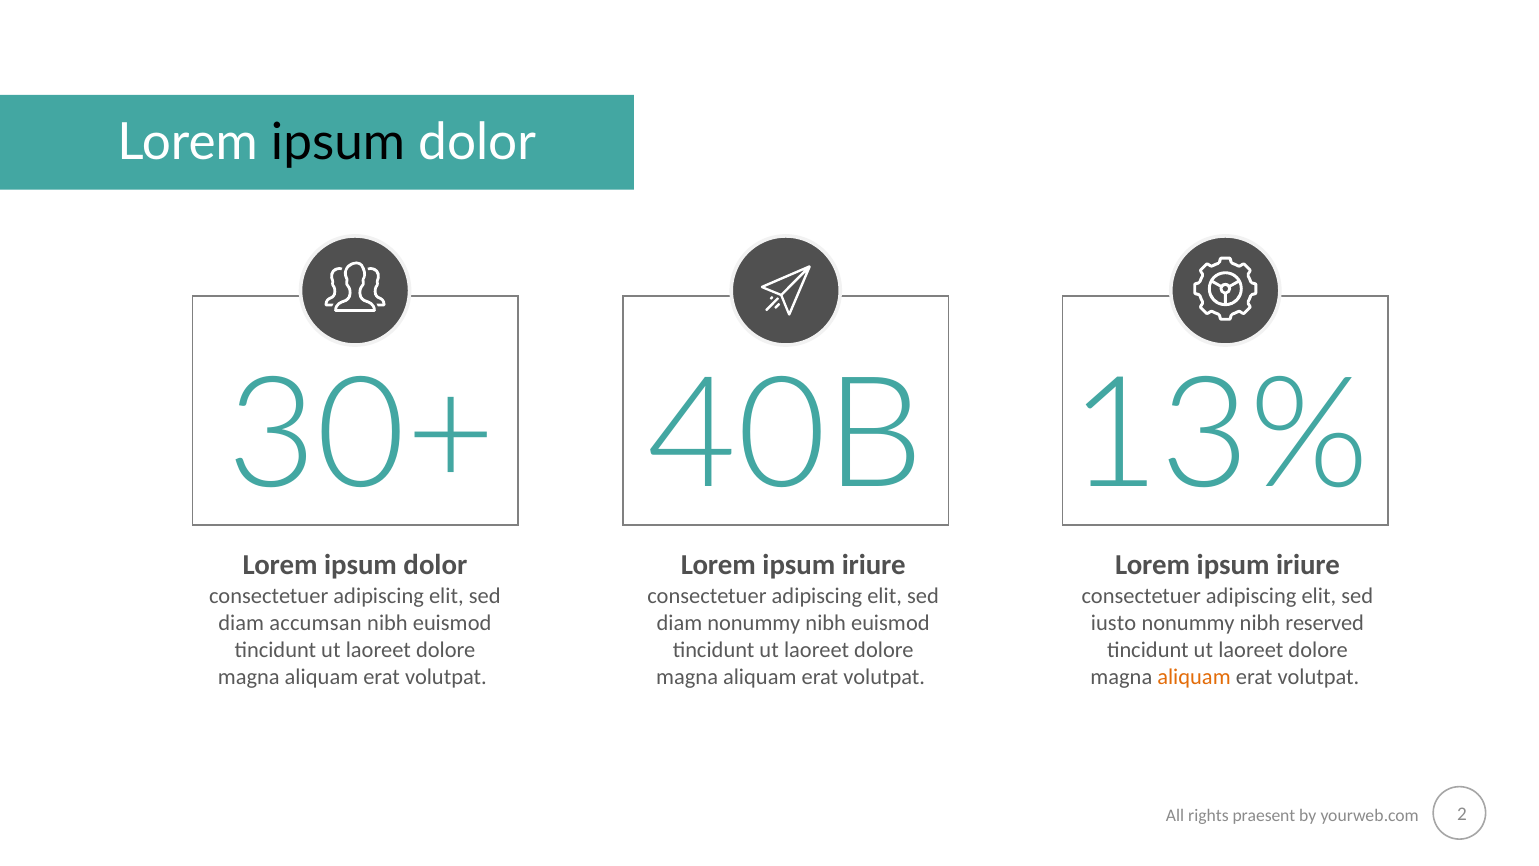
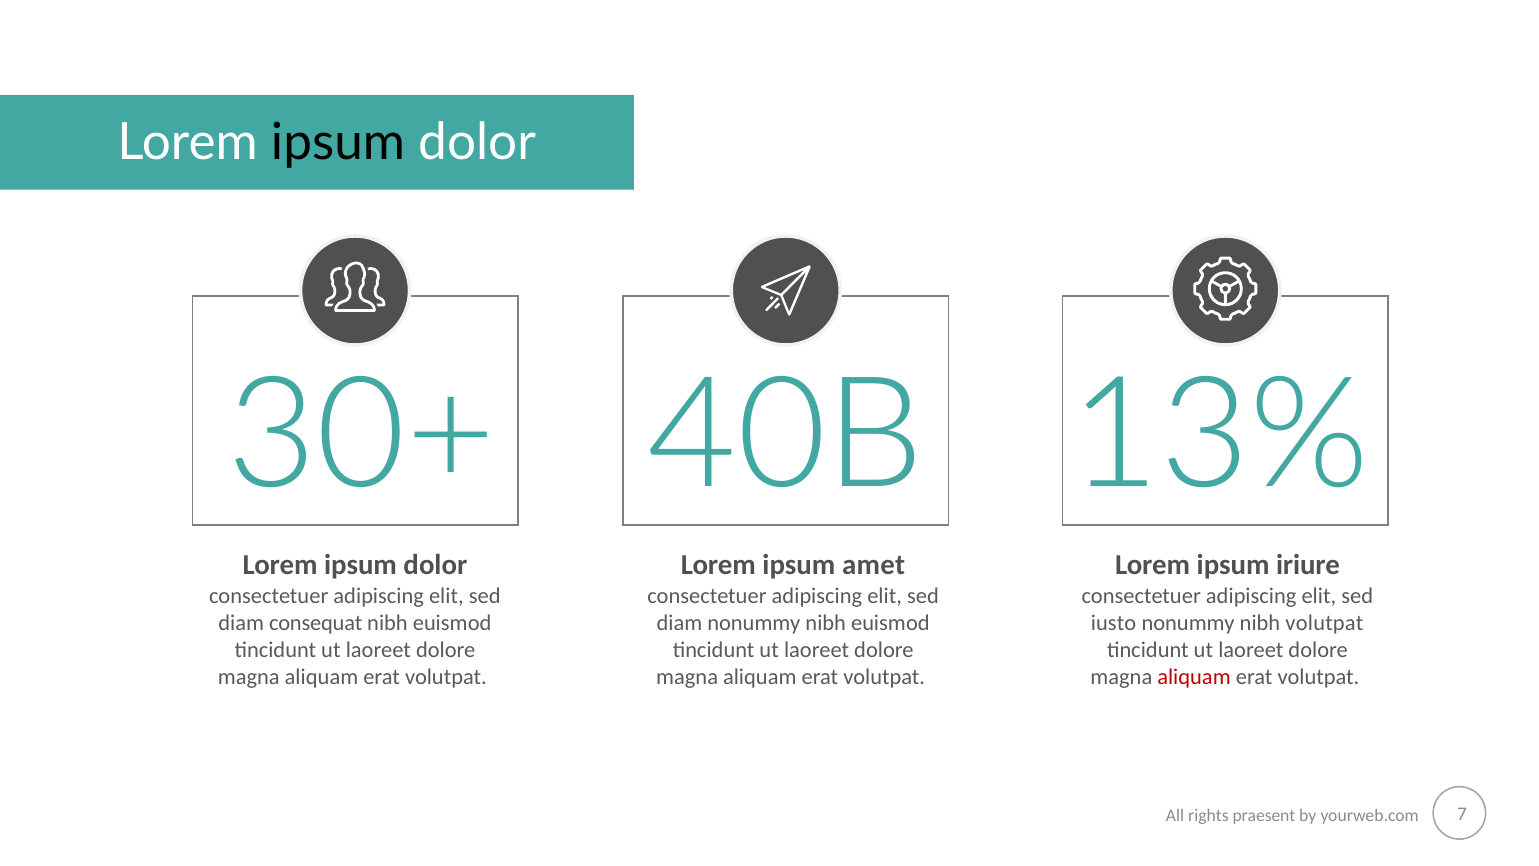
iriure: iriure -> amet (874, 565)
accumsan: accumsan -> consequat (316, 623)
nibh reserved: reserved -> volutpat (1324, 623)
aliquam colour: orange -> red (1194, 676)
2: 2 -> 7 (1462, 814)
